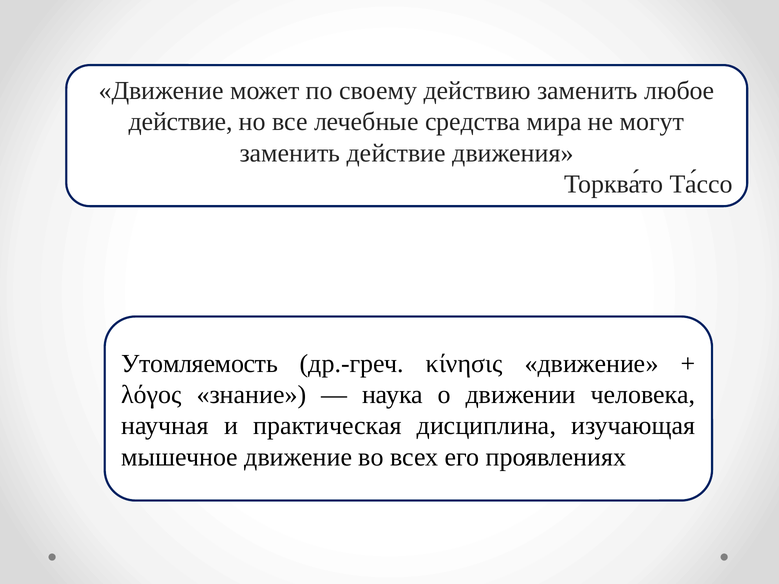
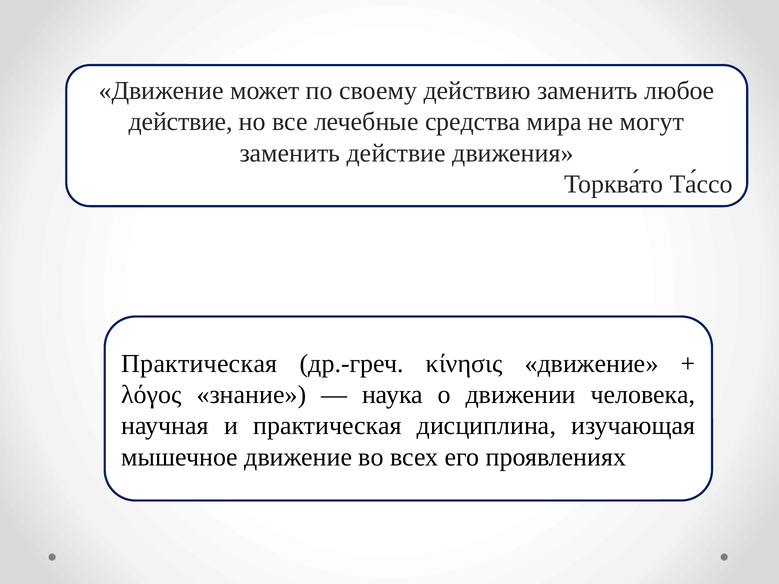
Утомляемость: Утомляемость -> Практическая (199, 364)
